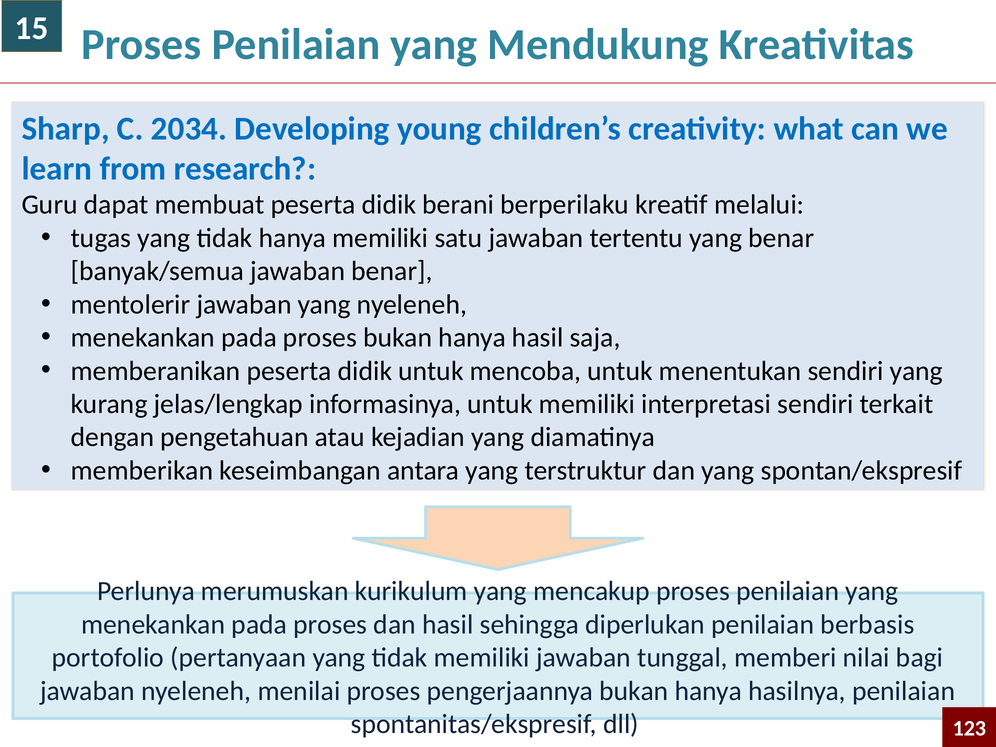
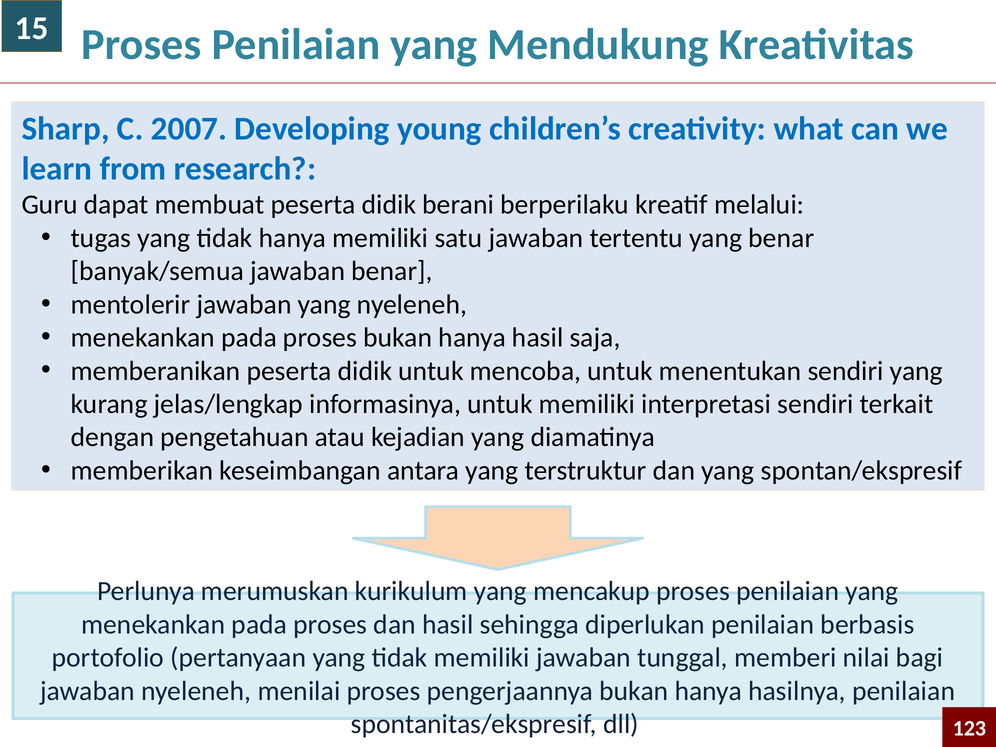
2034: 2034 -> 2007 (189, 129)
